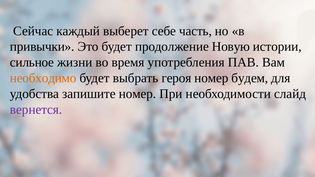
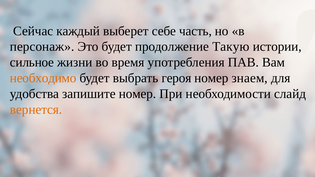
привычки: привычки -> персонаж (42, 47)
Новую: Новую -> Такую (231, 47)
будем: будем -> знаем (250, 78)
вернется colour: purple -> orange (36, 110)
